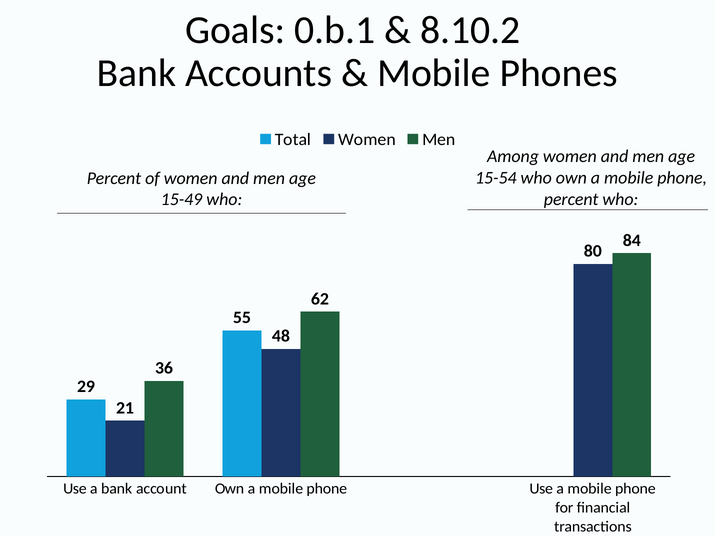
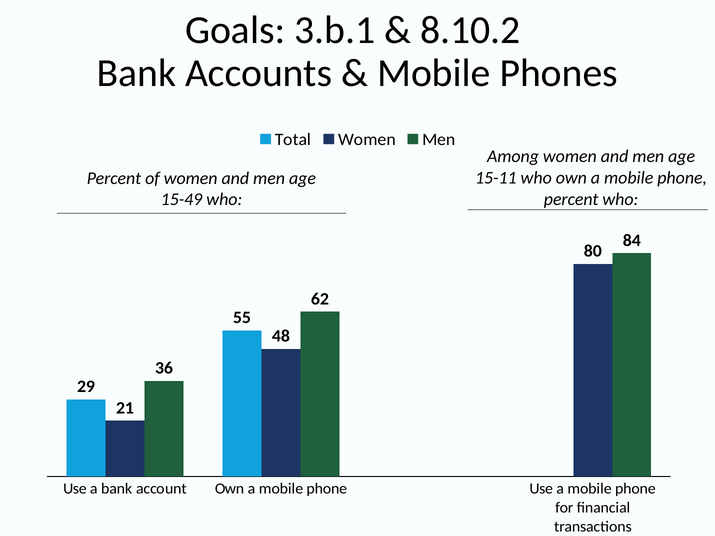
0.b.1: 0.b.1 -> 3.b.1 (335, 30)
15-54: 15-54 -> 15-11 (496, 178)
